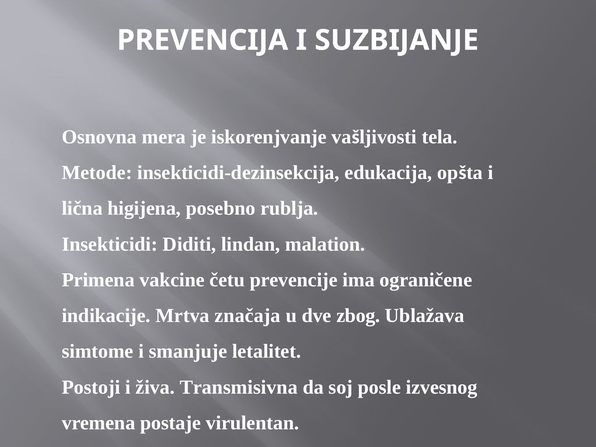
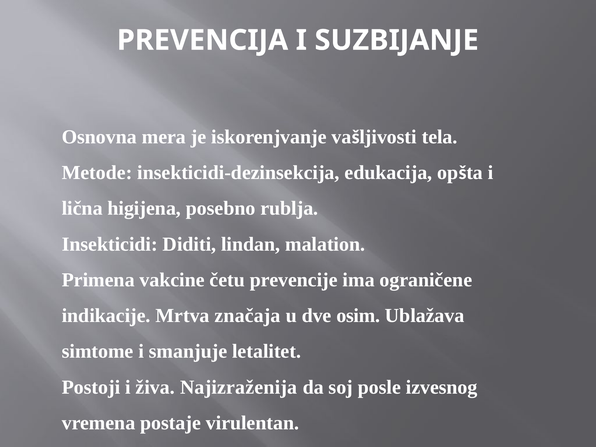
zbog: zbog -> osim (358, 316)
Transmisivna: Transmisivna -> Najizraženija (239, 387)
